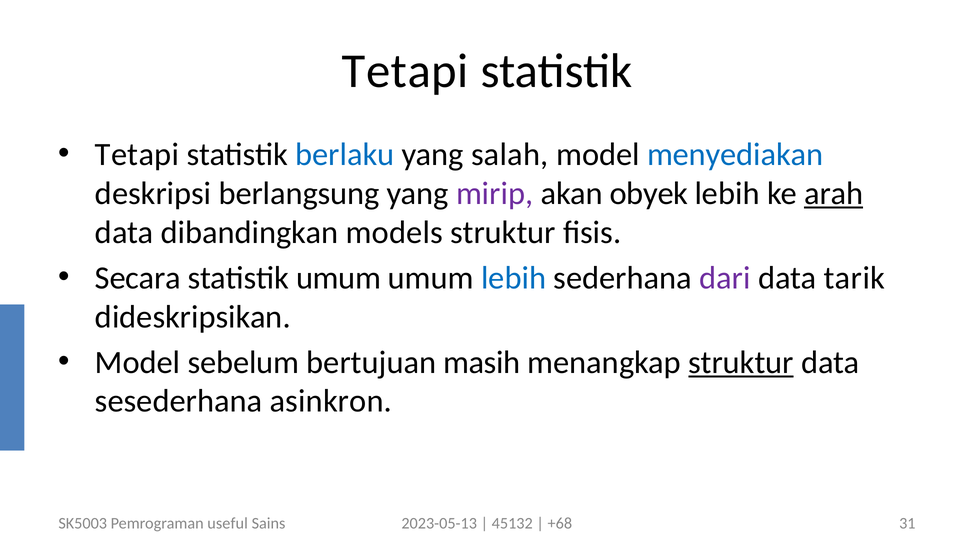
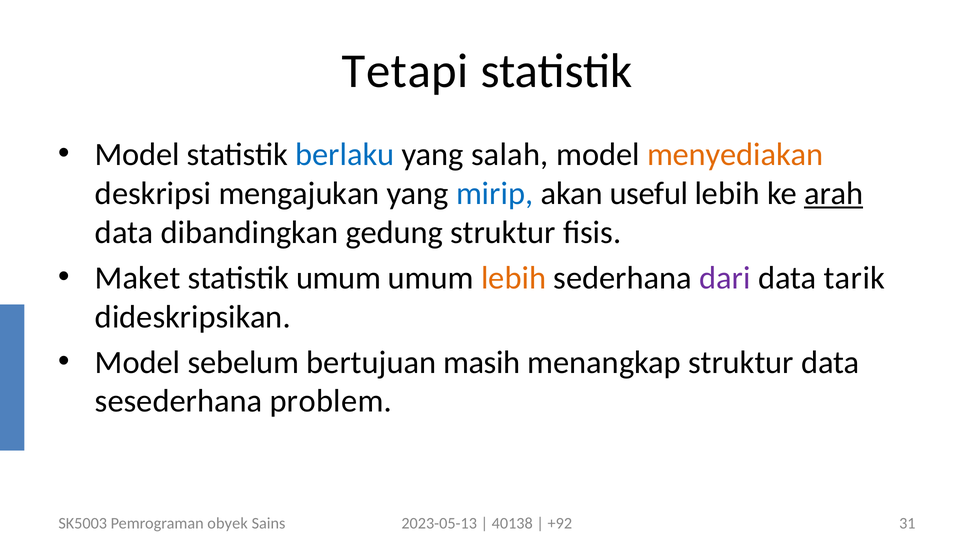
Tetapi: Tetapi -> Model (137, 154)
menyediakan colour: blue -> orange (735, 154)
berlangsung: berlangsung -> mengajukan (299, 193)
mirip colour: purple -> blue (495, 193)
obyek: obyek -> useful (649, 193)
models: models -> gedung (394, 232)
Secara: Secara -> Maket (138, 278)
lebih colour: blue -> orange (514, 278)
struktur underline: present -> none (741, 362)
asinkron: asinkron -> problem (331, 401)
useful: useful -> obyek (228, 523)
45132: 45132 -> 40138 (512, 523)
+68: +68 -> +92 (560, 523)
